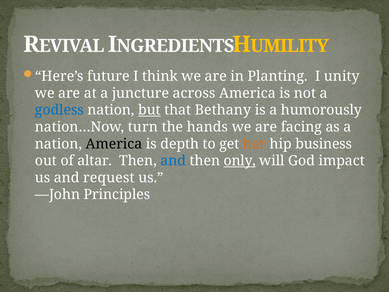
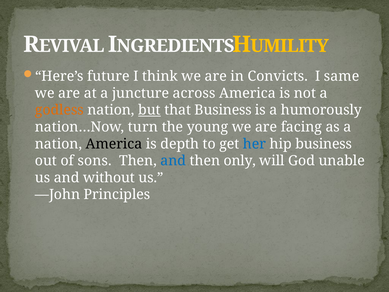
Planting: Planting -> Convicts (278, 76)
unity: unity -> same (342, 76)
godless colour: blue -> orange (59, 110)
that Bethany: Bethany -> Business (223, 110)
hands: hands -> young (208, 127)
her colour: orange -> blue (254, 144)
altar: altar -> sons (95, 161)
only underline: present -> none (240, 161)
impact: impact -> unable (342, 161)
request: request -> without (109, 178)
